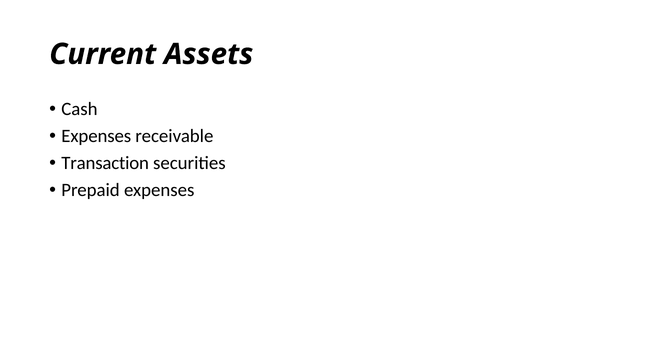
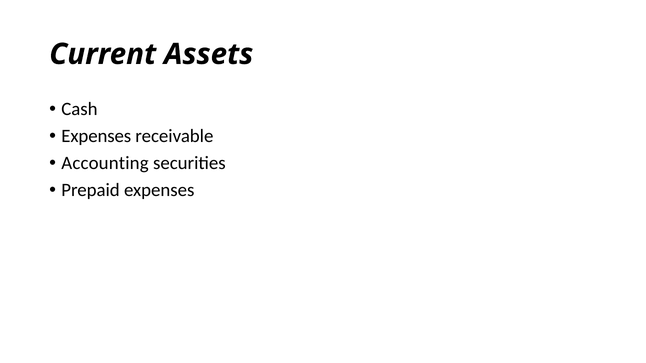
Transaction: Transaction -> Accounting (105, 163)
